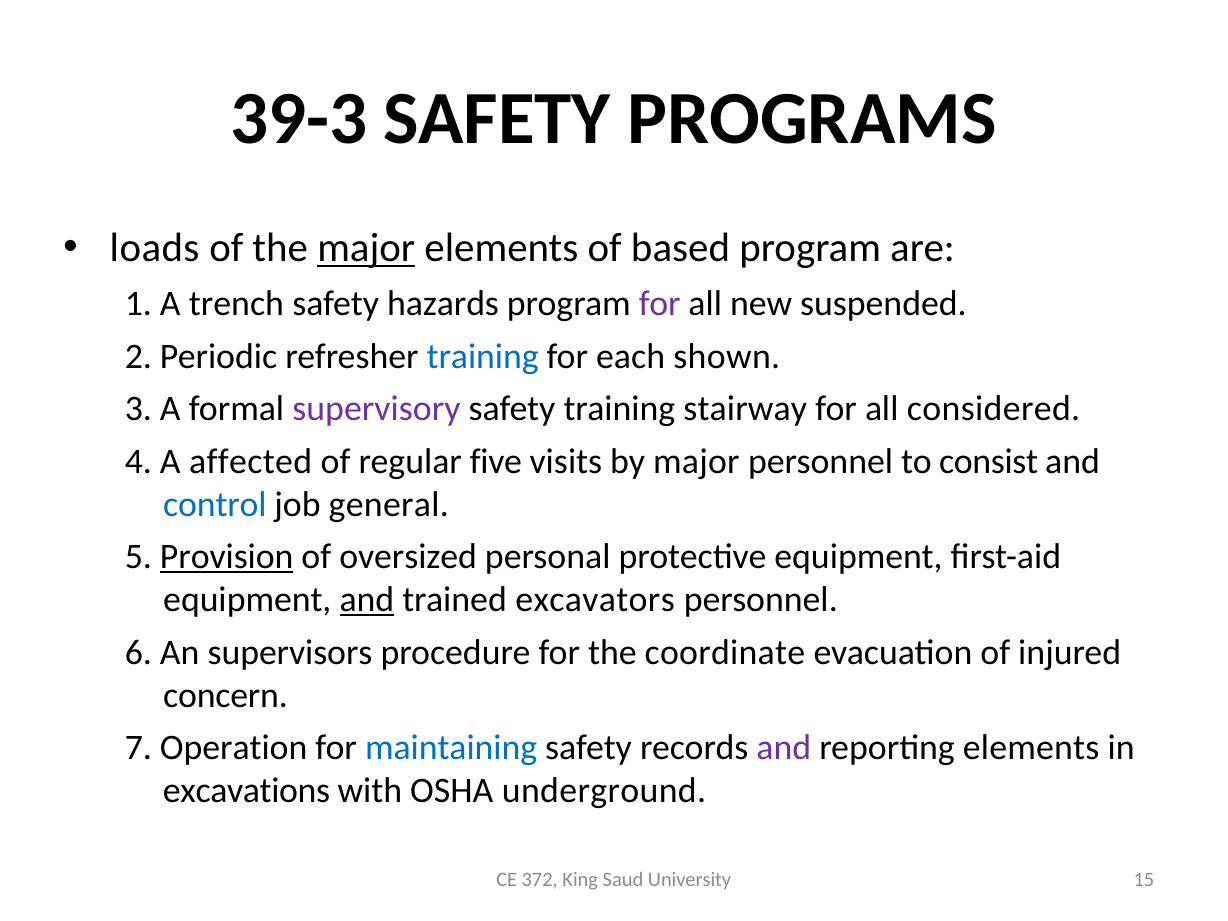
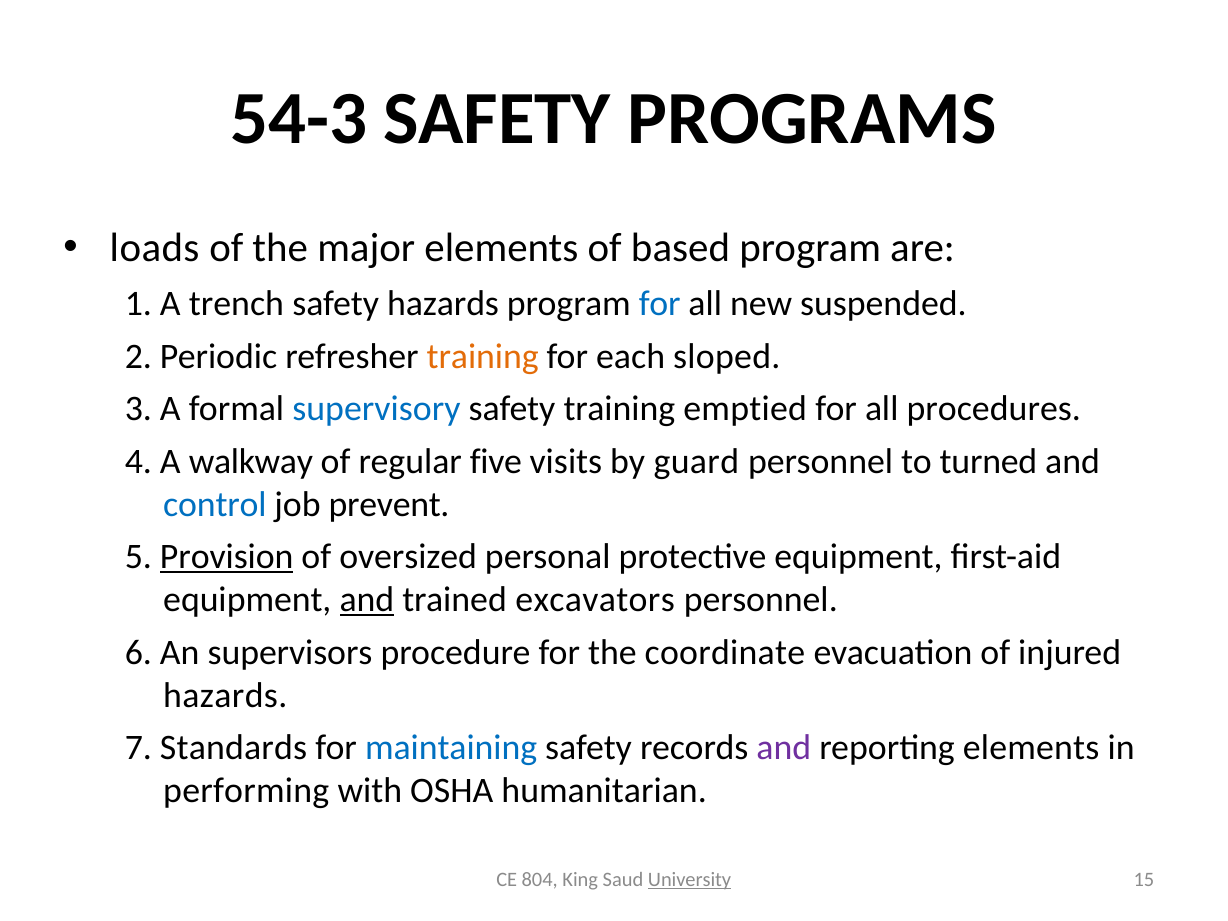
39-3: 39-3 -> 54-3 (299, 119)
major underline: present -> none (366, 248)
for colour: purple -> blue (660, 304)
training colour: blue -> orange (483, 356)
shown: shown -> sloped (727, 356)
supervisory colour: purple -> blue (376, 409)
stairway: stairway -> emptied (745, 409)
considered: considered -> procedures (994, 409)
affected: affected -> walkway (251, 461)
by major: major -> guard (696, 461)
consist: consist -> turned (989, 461)
general: general -> prevent (389, 504)
concern: concern -> hazards (225, 695)
Operation: Operation -> Standards (234, 748)
excavations: excavations -> performing (246, 791)
underground: underground -> humanitarian (604, 791)
372: 372 -> 804 (540, 879)
University underline: none -> present (690, 879)
